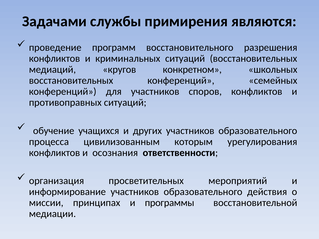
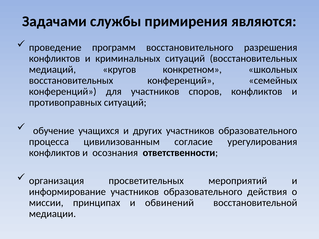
которым: которым -> согласие (194, 142)
программы: программы -> обвинений (169, 203)
